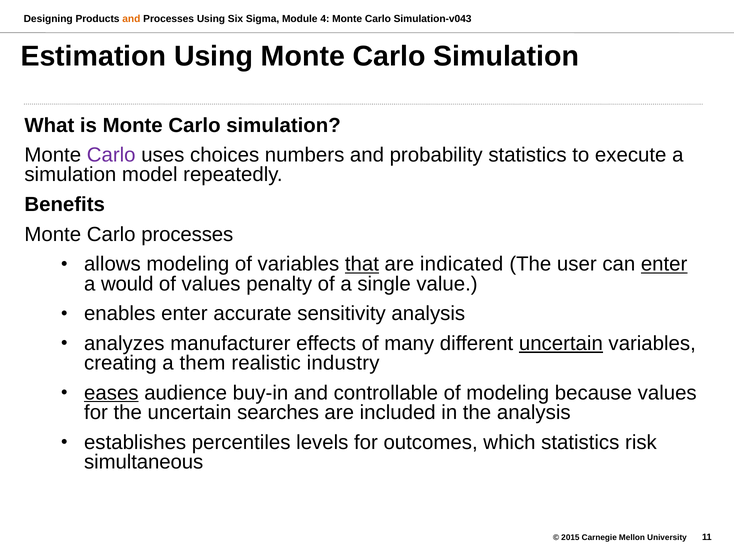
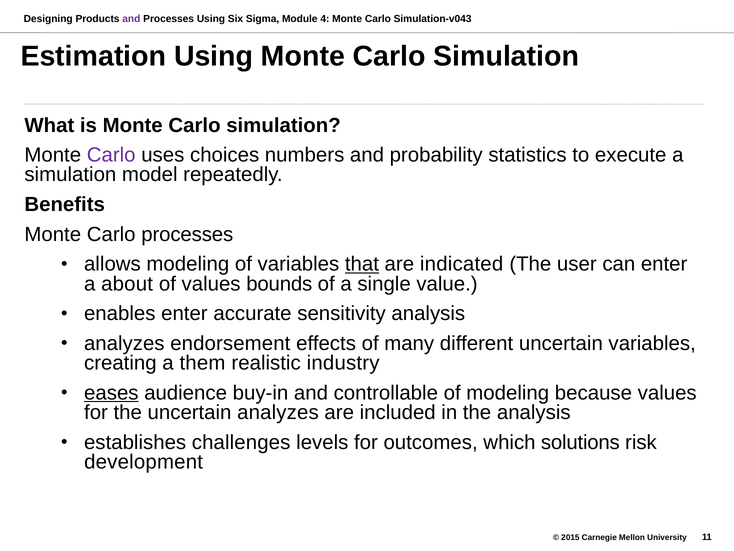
and colour: orange -> purple (131, 19)
enter underline: present -> none (664, 264)
would: would -> about (127, 284)
penalty: penalty -> bounds (279, 284)
manufacturer: manufacturer -> endorsement (230, 343)
uncertain underline: present -> none (561, 343)
uncertain searches: searches -> analyzes (278, 412)
percentiles: percentiles -> challenges (241, 442)
which statistics: statistics -> solutions (580, 442)
simultaneous: simultaneous -> development (144, 461)
